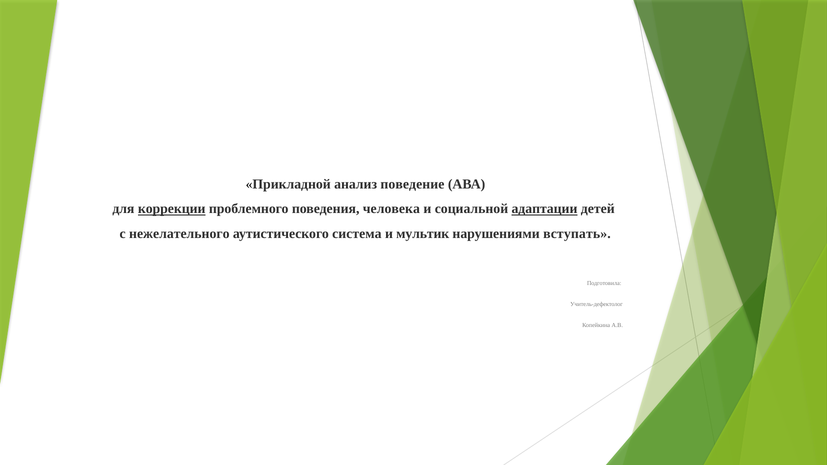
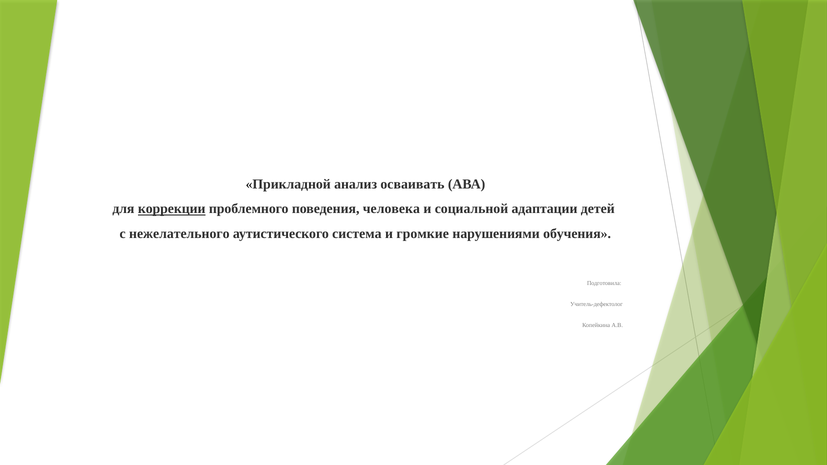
поведение: поведение -> осваивать (412, 184)
адаптации underline: present -> none (544, 209)
мультик: мультик -> громкие (423, 234)
вступать: вступать -> обучения (577, 234)
